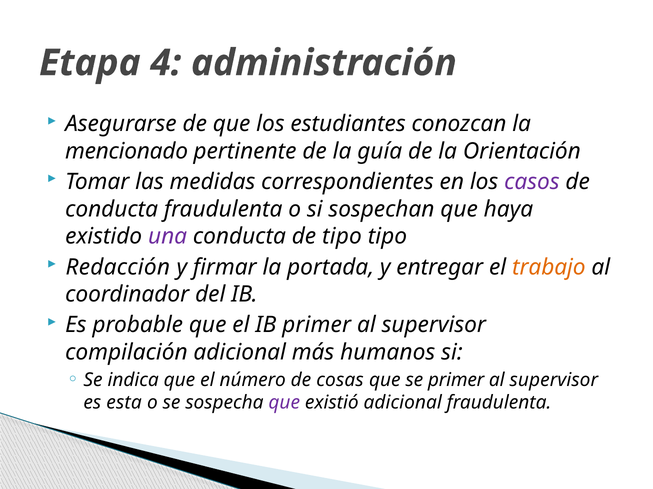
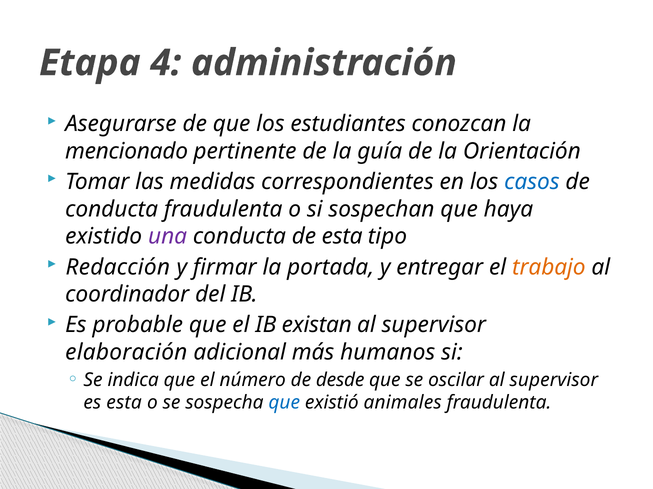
casos colour: purple -> blue (532, 182)
de tipo: tipo -> esta (342, 237)
IB primer: primer -> existan (317, 325)
compilación: compilación -> elaboración (126, 353)
cosas: cosas -> desde (340, 380)
se primer: primer -> oscilar (456, 380)
que colour: purple -> blue (284, 403)
existió adicional: adicional -> animales (403, 403)
